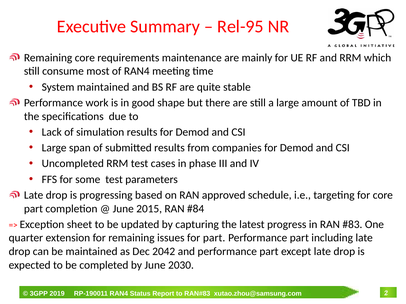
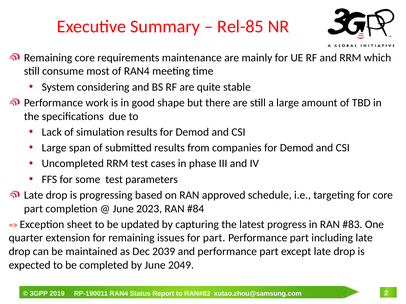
Rel-95: Rel-95 -> Rel-85 (240, 27)
System maintained: maintained -> considering (103, 87)
2015: 2015 -> 2023 (149, 209)
2042: 2042 -> 2039 (164, 252)
2030: 2030 -> 2049 (181, 265)
